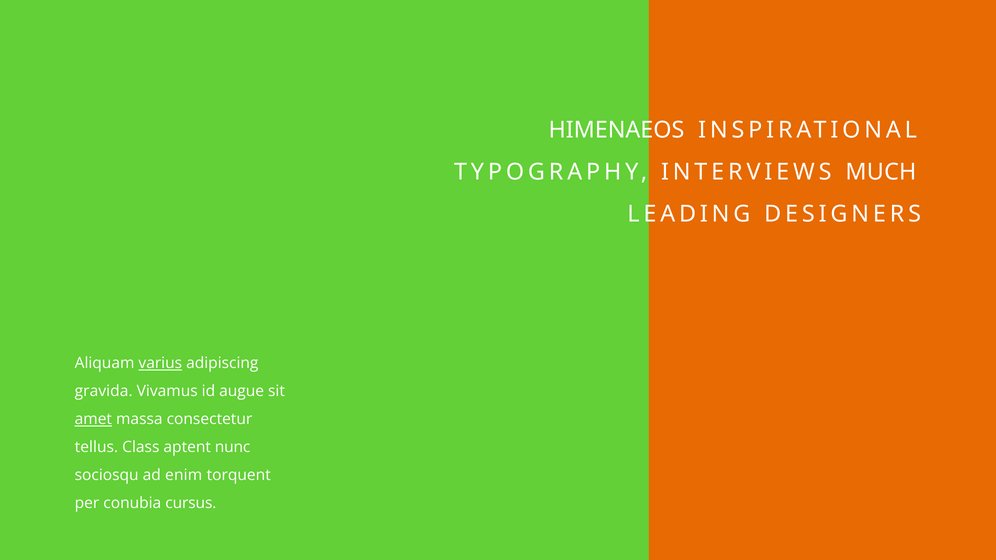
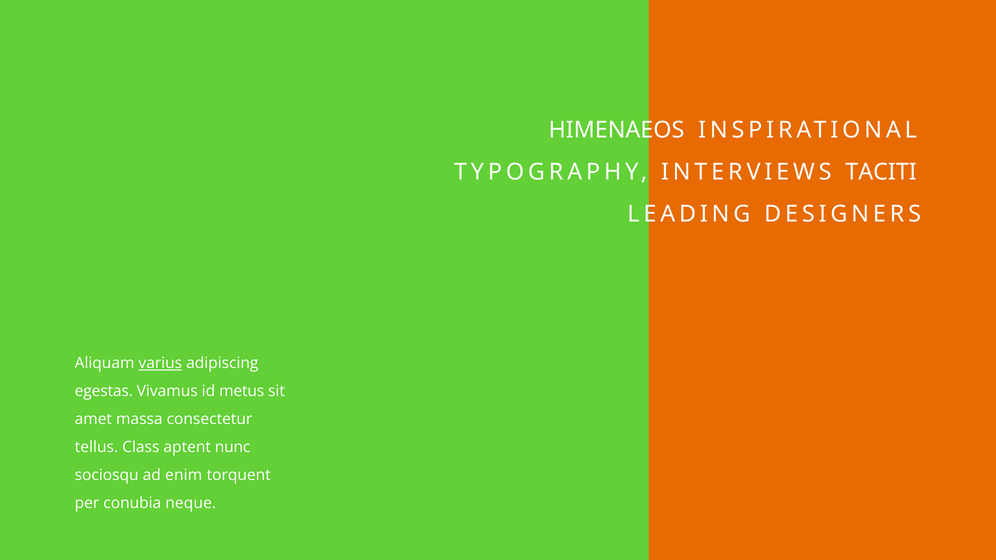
MUCH: MUCH -> TACITI (881, 172)
gravida: gravida -> egestas (104, 392)
augue: augue -> metus (242, 392)
amet underline: present -> none (93, 420)
cursus: cursus -> neque (191, 504)
